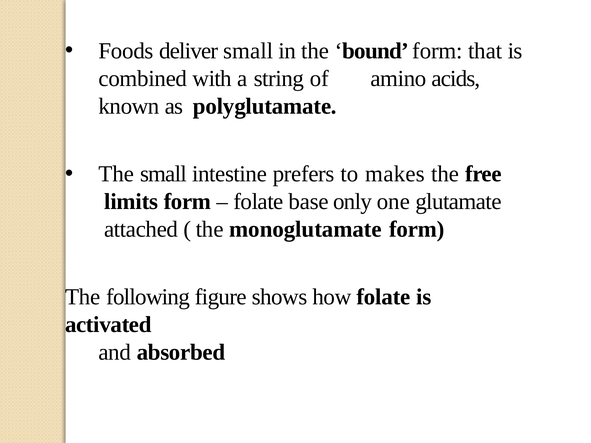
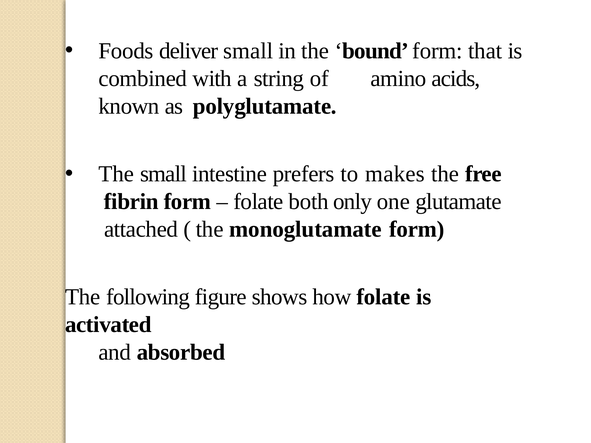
limits: limits -> fibrin (131, 202)
base: base -> both (309, 202)
